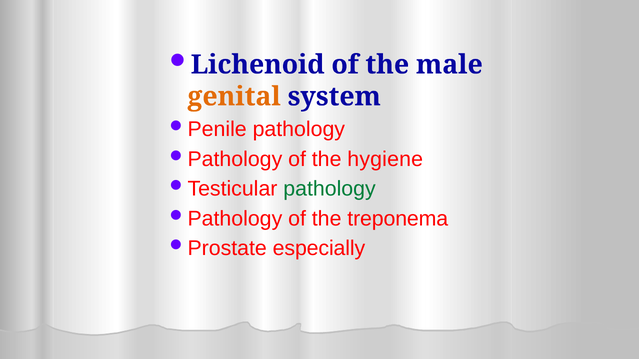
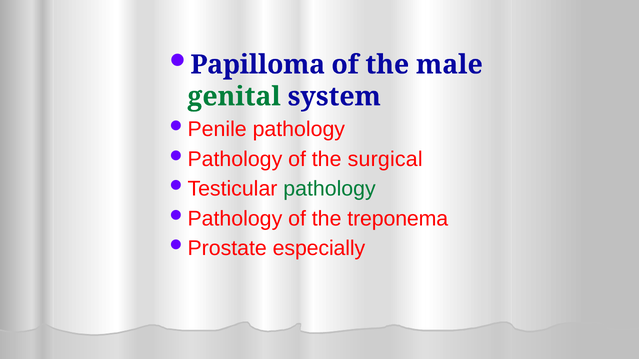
Lichenoid: Lichenoid -> Papilloma (258, 65)
genital colour: orange -> green (234, 97)
hygiene: hygiene -> surgical (385, 159)
